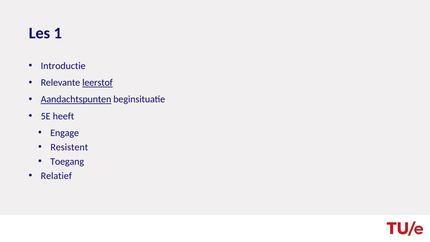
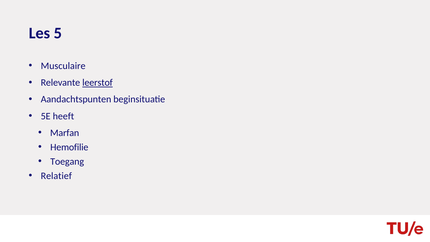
1: 1 -> 5 (58, 33)
Introductie: Introductie -> Musculaire (63, 66)
Aandachtspunten underline: present -> none (76, 99)
Engage: Engage -> Marfan (65, 133)
Resistent: Resistent -> Hemofilie (69, 147)
